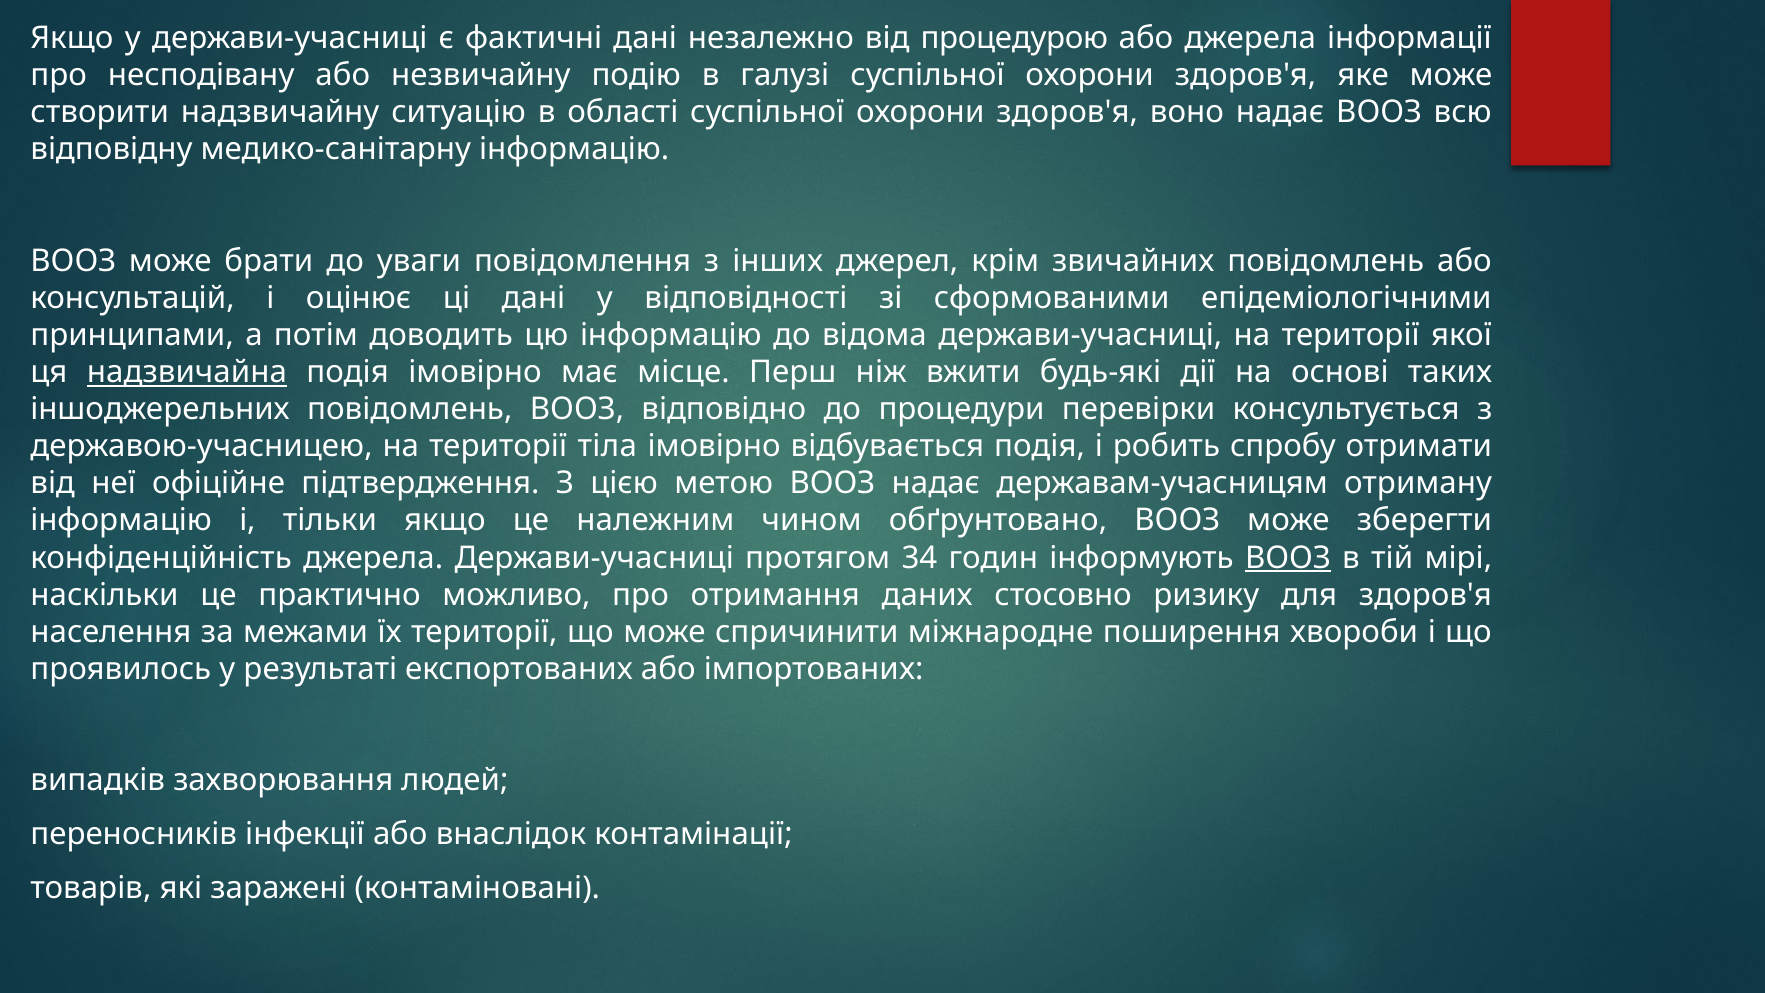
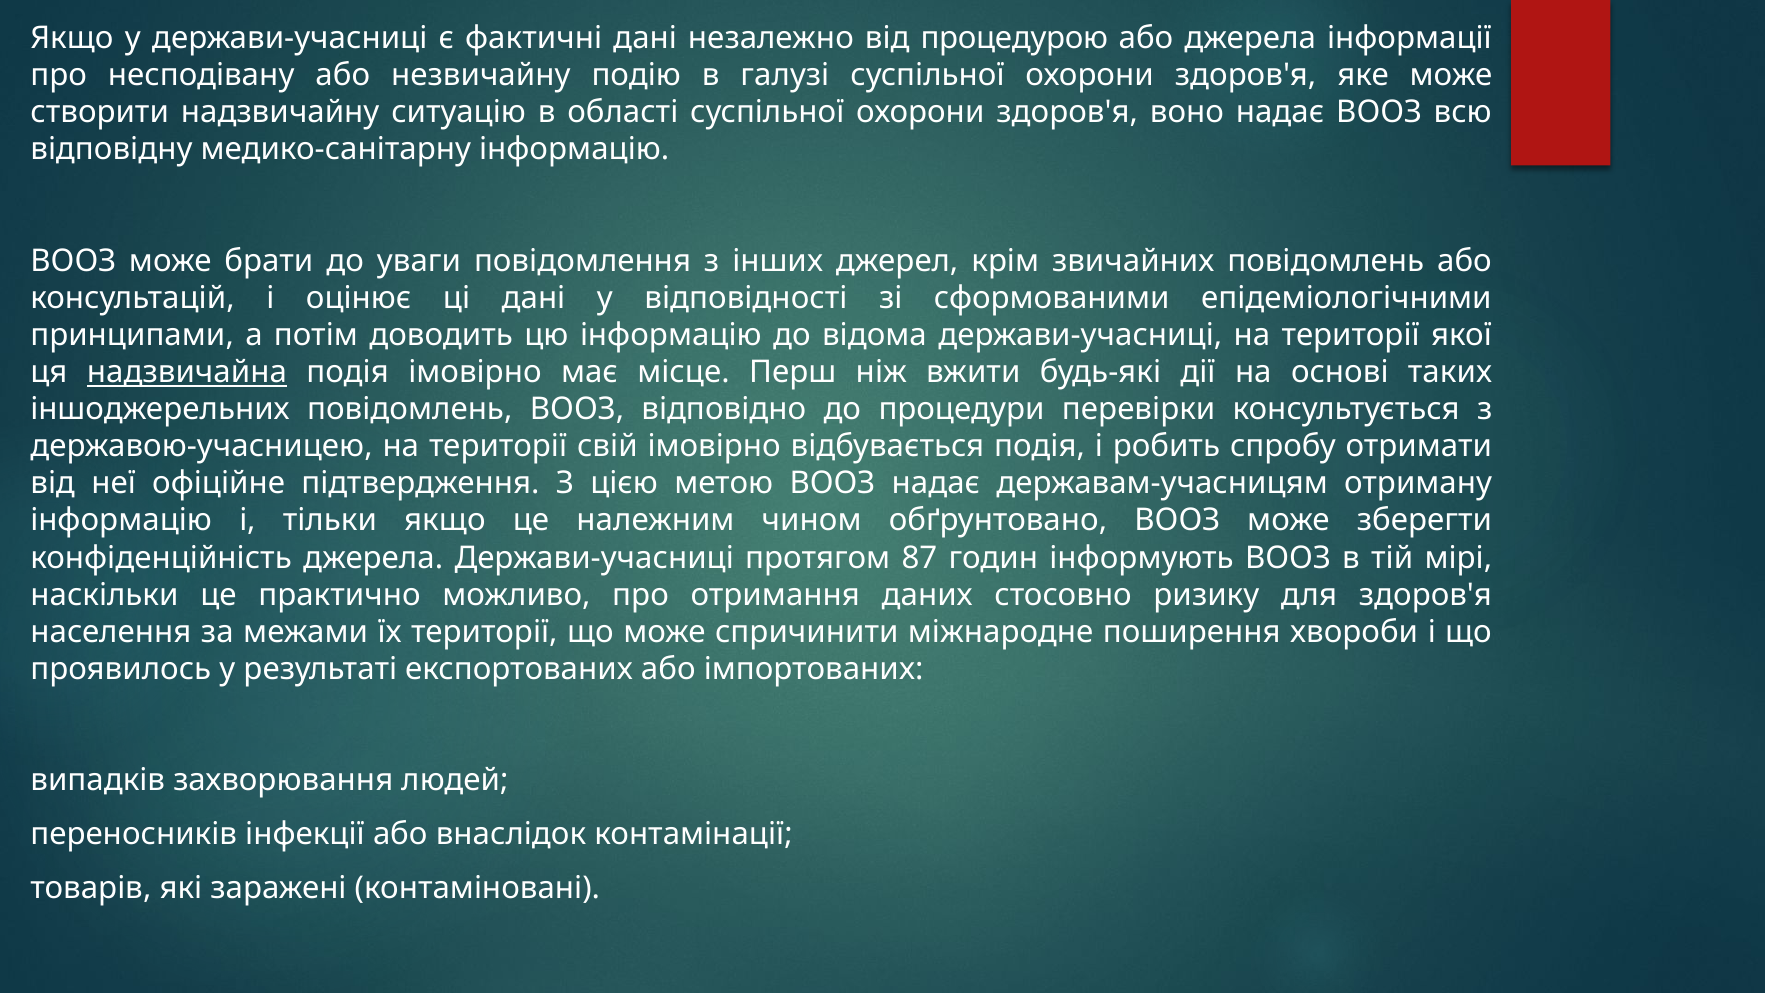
тіла: тіла -> свій (607, 446)
34: 34 -> 87 (919, 558)
ВООЗ underline: present -> none (1288, 558)
